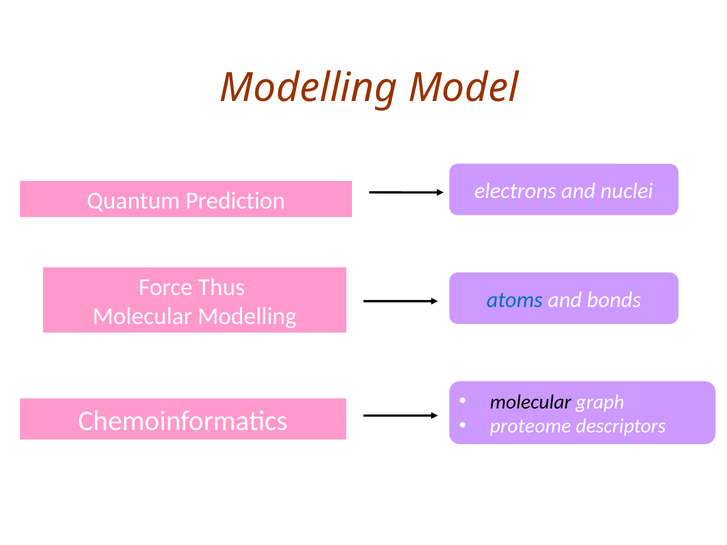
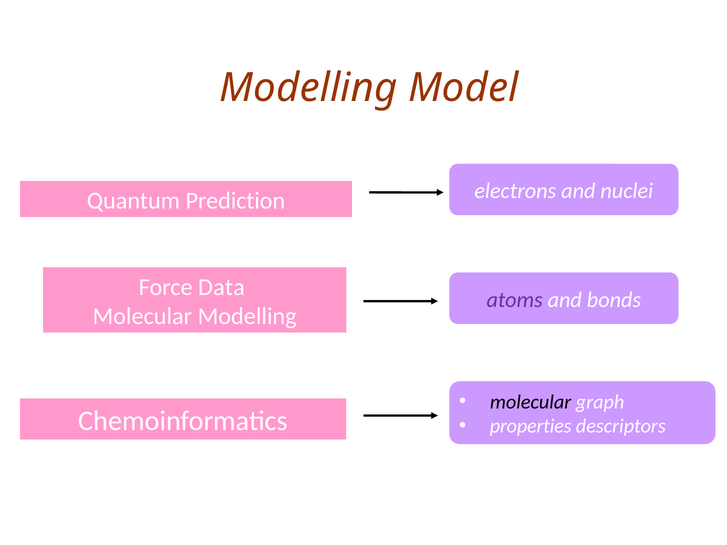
Thus: Thus -> Data (221, 287)
atoms colour: blue -> purple (515, 300)
proteome: proteome -> properties (531, 426)
